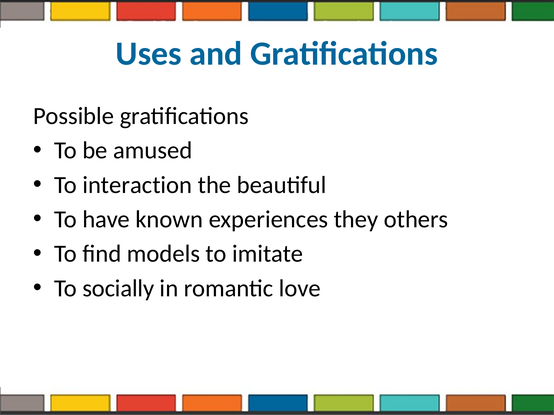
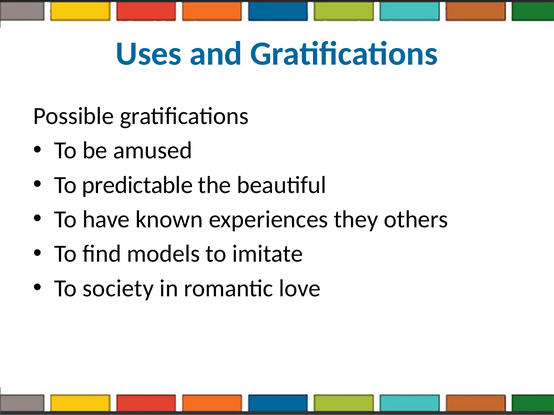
interaction: interaction -> predictable (137, 185)
socially: socially -> society (118, 289)
